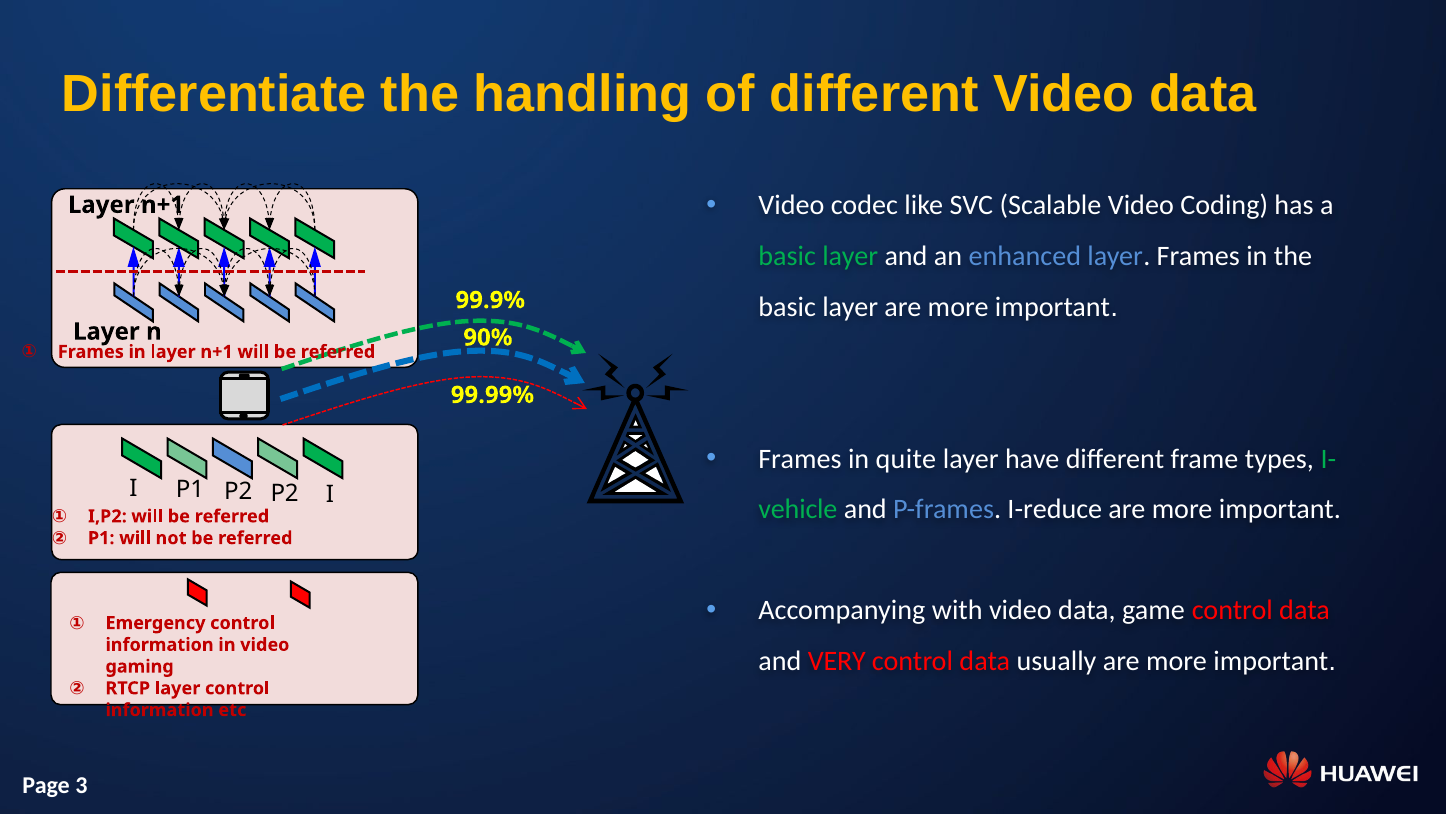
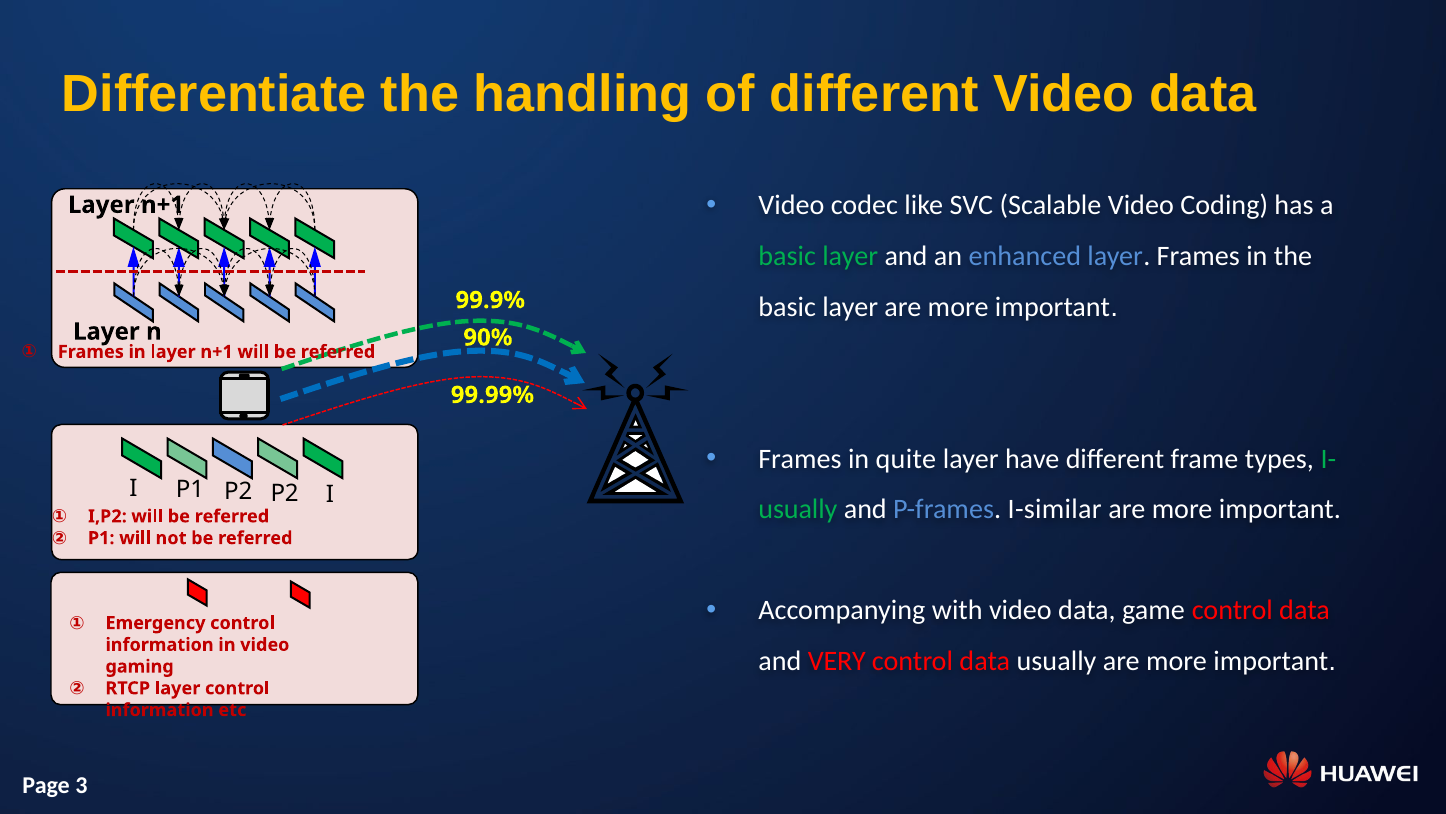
vehicle: vehicle -> usually (798, 509)
I-reduce: I-reduce -> I-similar (1055, 509)
